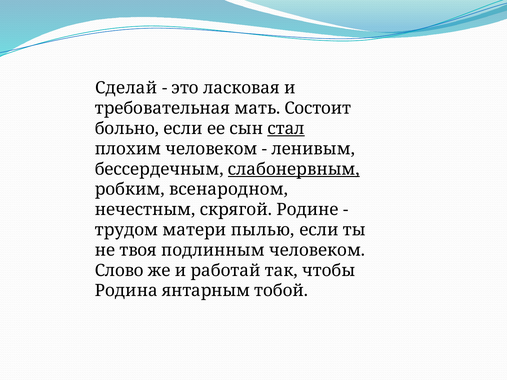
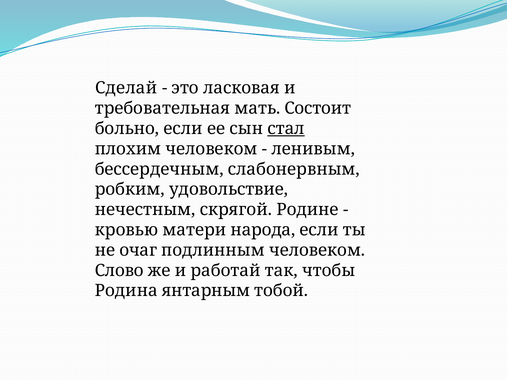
слабонервным underline: present -> none (294, 169)
всенародном: всенародном -> удовольствие (229, 190)
трудом: трудом -> кровью (126, 230)
пылью: пылью -> народа (263, 230)
твоя: твоя -> очаг (138, 250)
